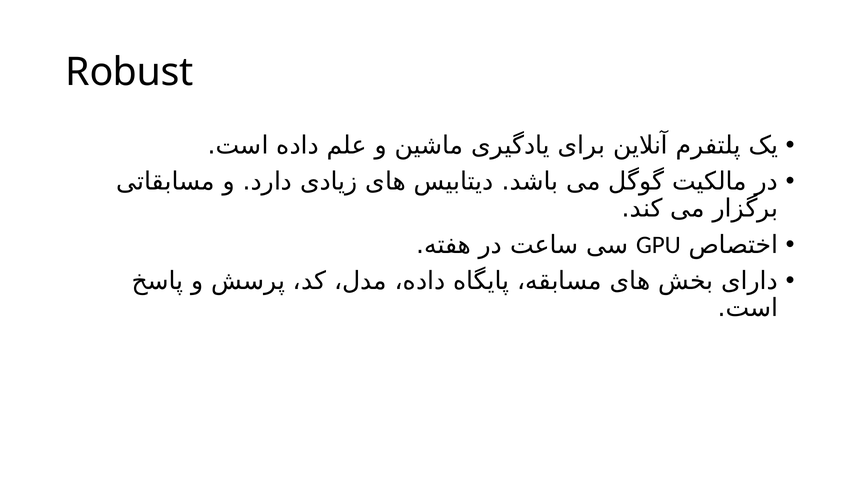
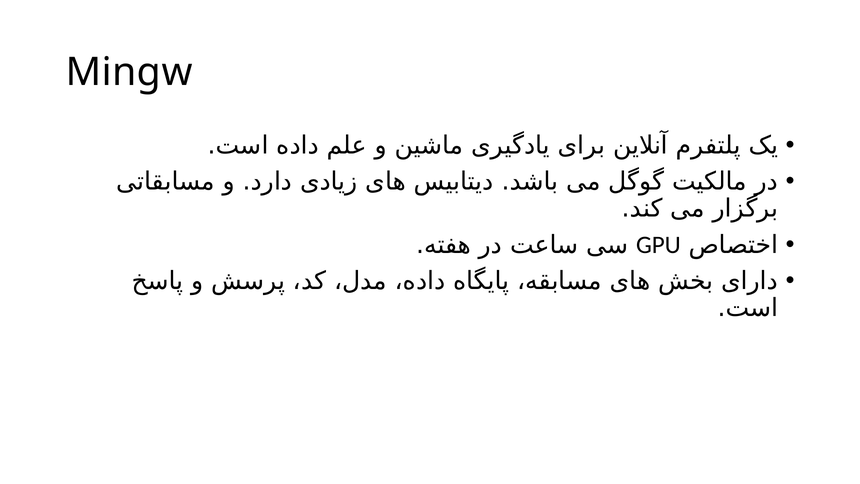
Robust: Robust -> Mingw (129, 72)
